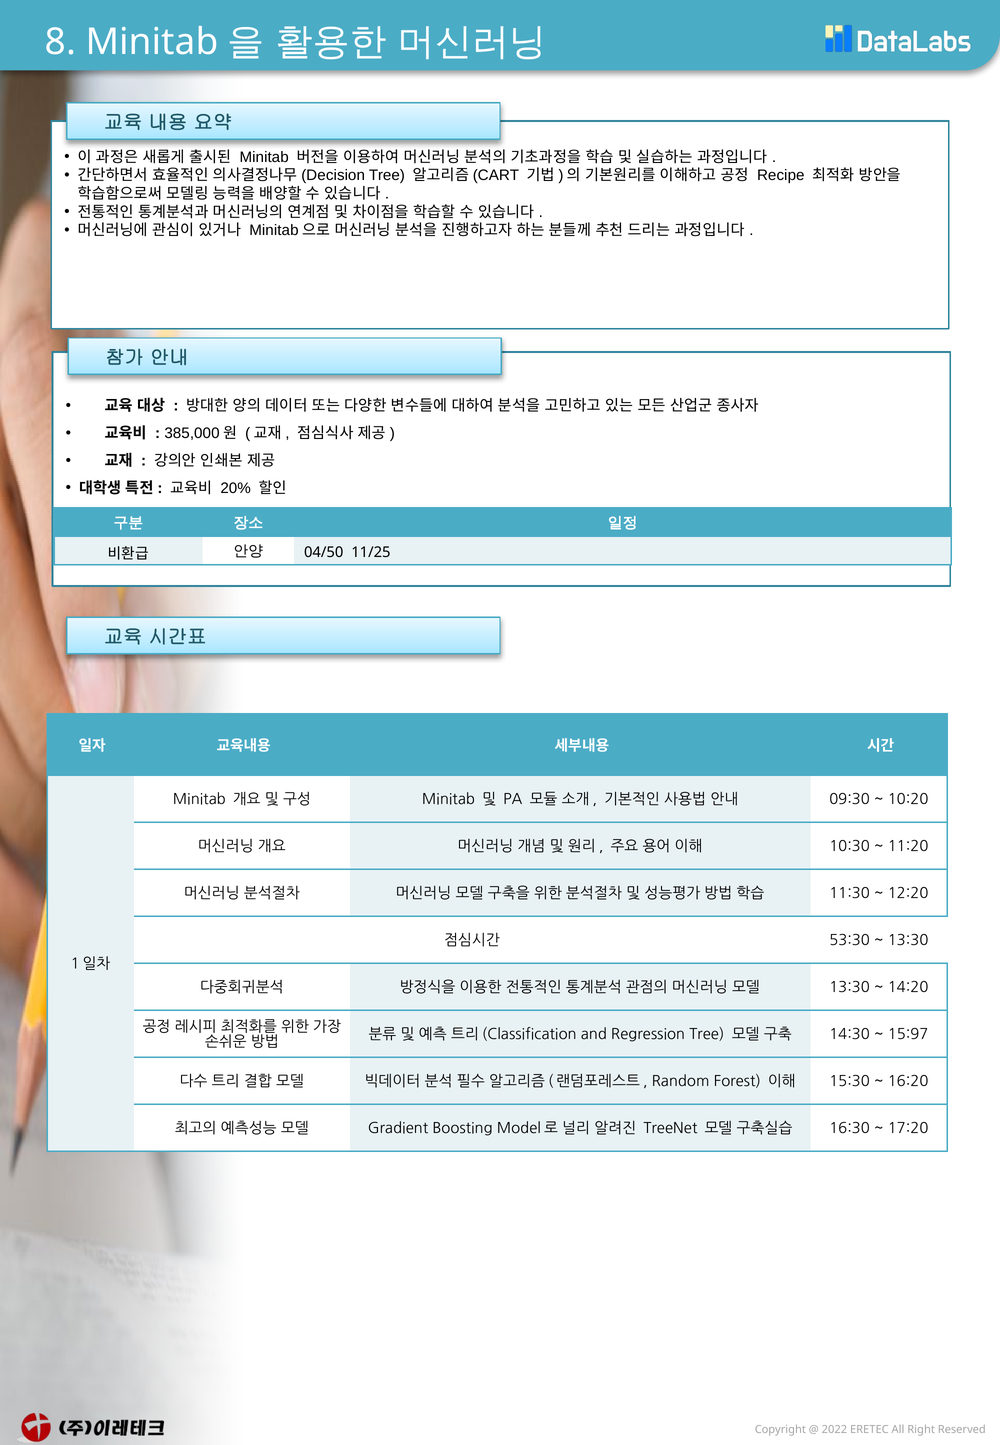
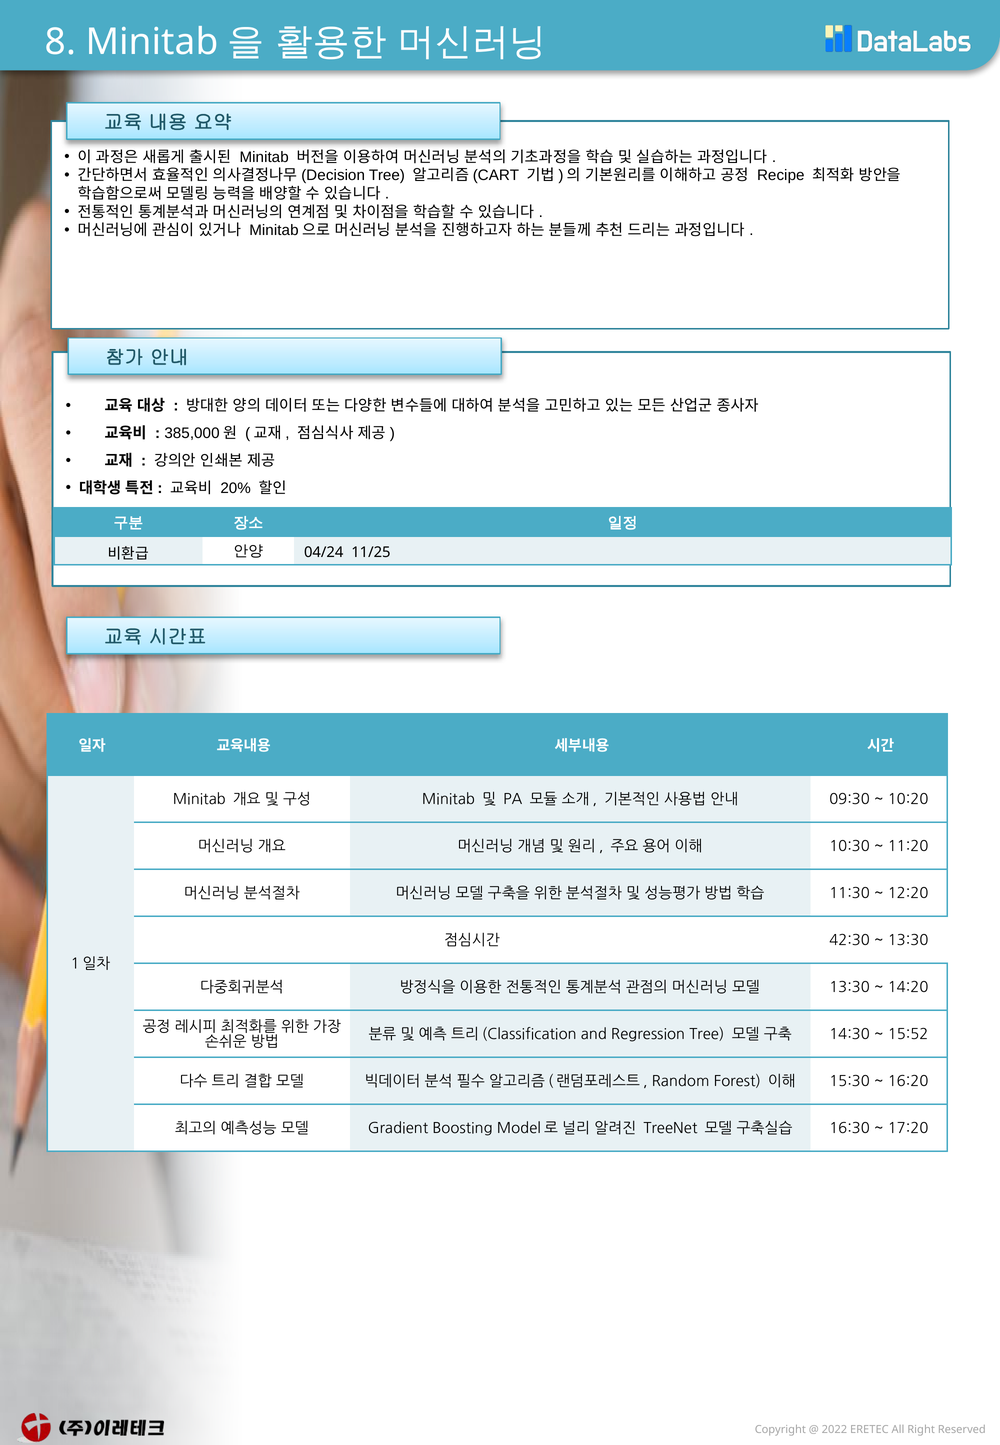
04/50: 04/50 -> 04/24 (324, 552)
53:30: 53:30 -> 42:30 (850, 940)
15:97: 15:97 -> 15:52 (908, 1034)
